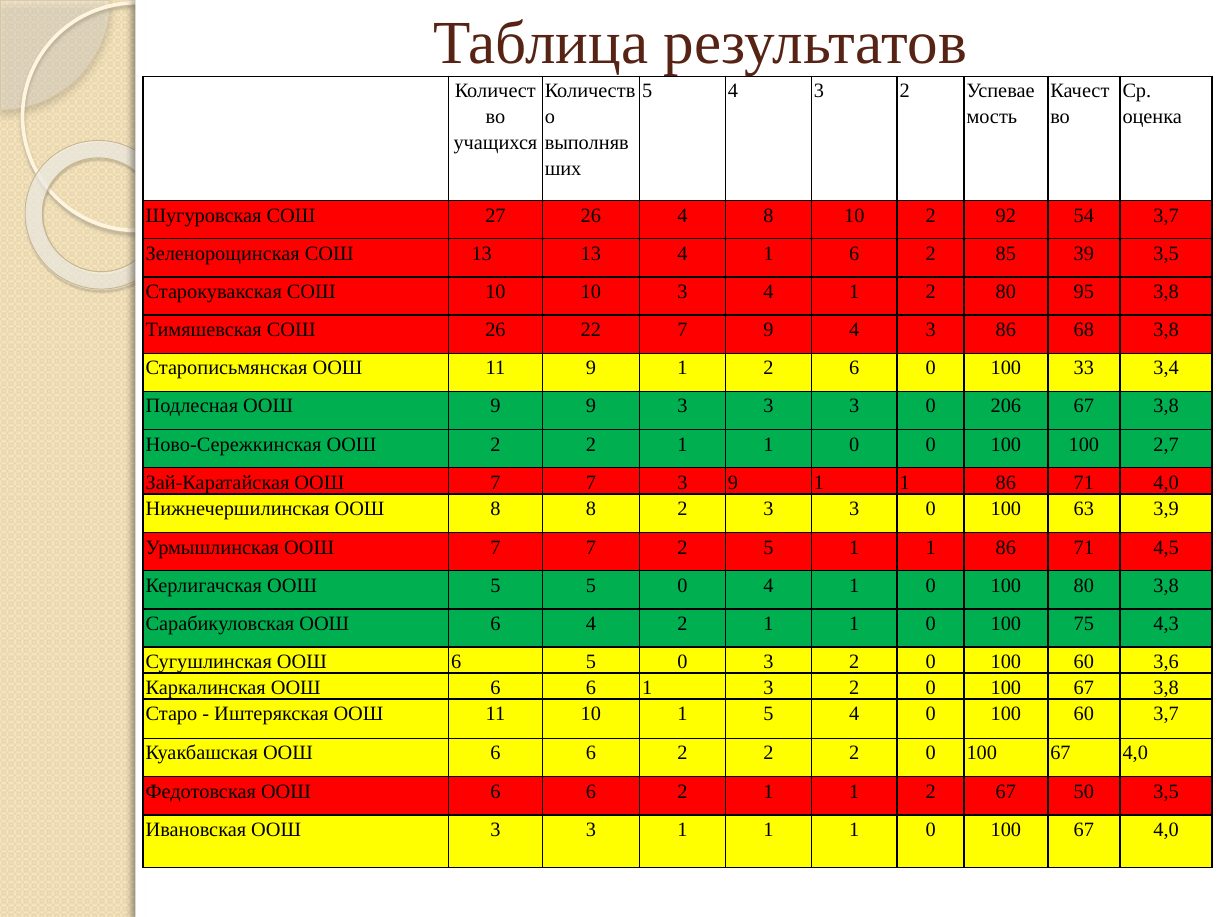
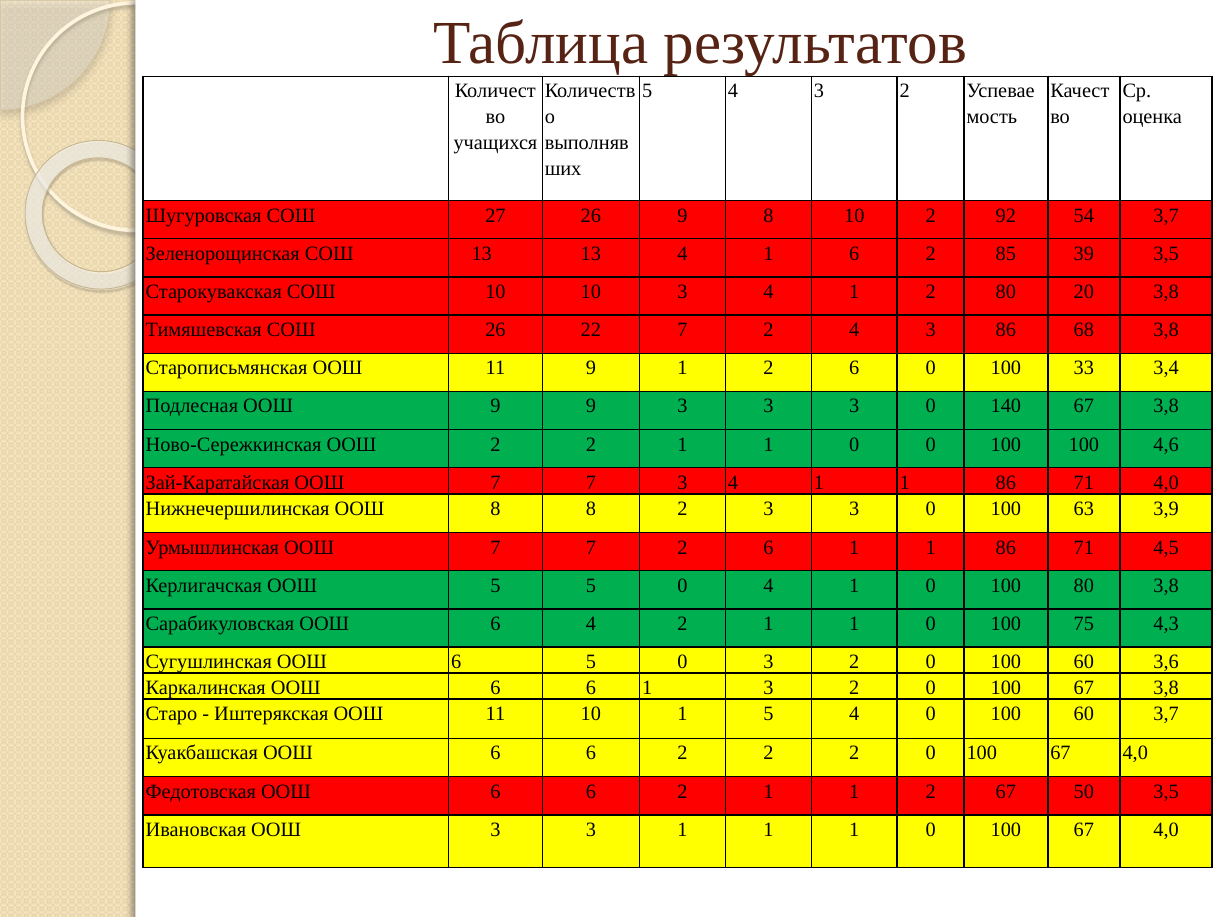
26 4: 4 -> 9 (683, 215)
95: 95 -> 20 (1084, 292)
22 7 9: 9 -> 2 (768, 330)
206: 206 -> 140 (1006, 406)
2,7: 2,7 -> 4,6 (1166, 444)
7 3 9: 9 -> 4 (733, 482)
7 2 5: 5 -> 6 (768, 547)
